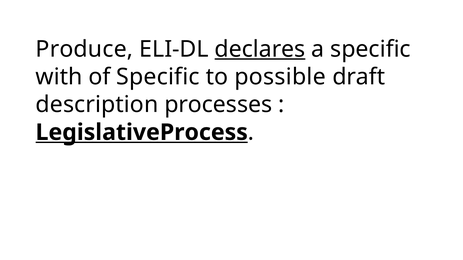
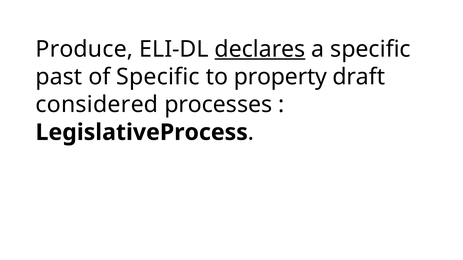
with: with -> past (59, 77)
possible: possible -> property (280, 77)
description: description -> considered (97, 105)
LegislativeProcess underline: present -> none (142, 133)
